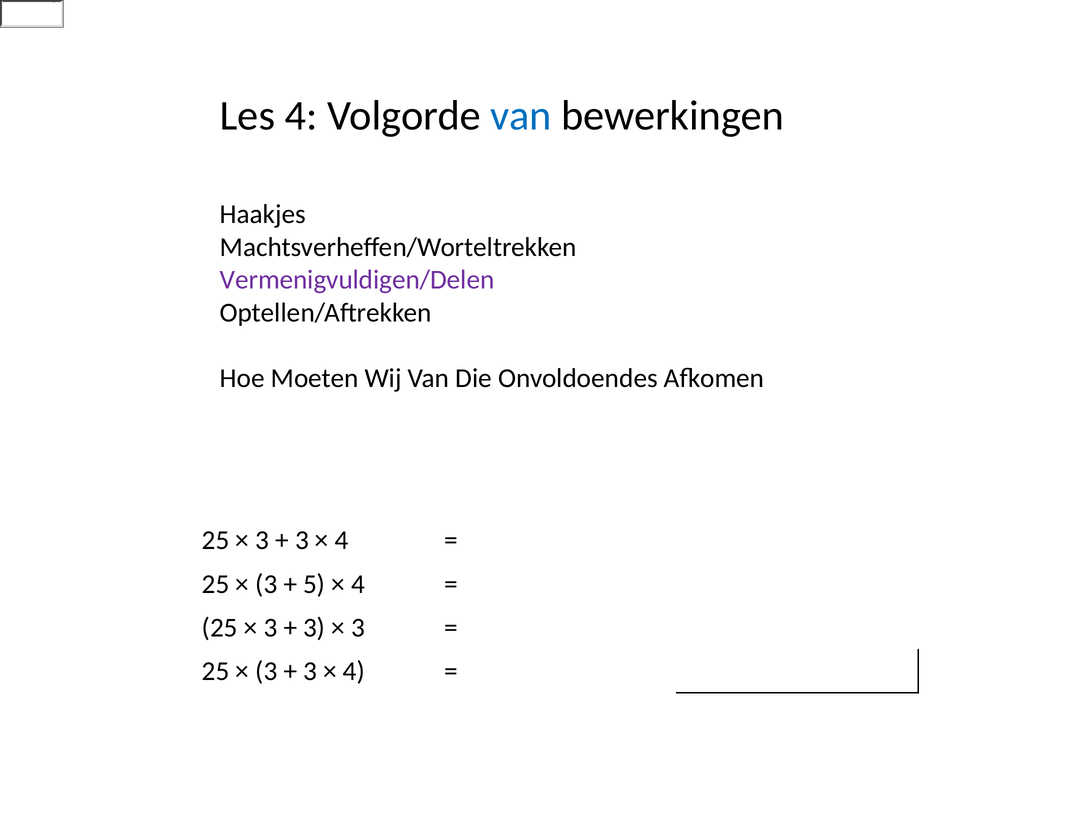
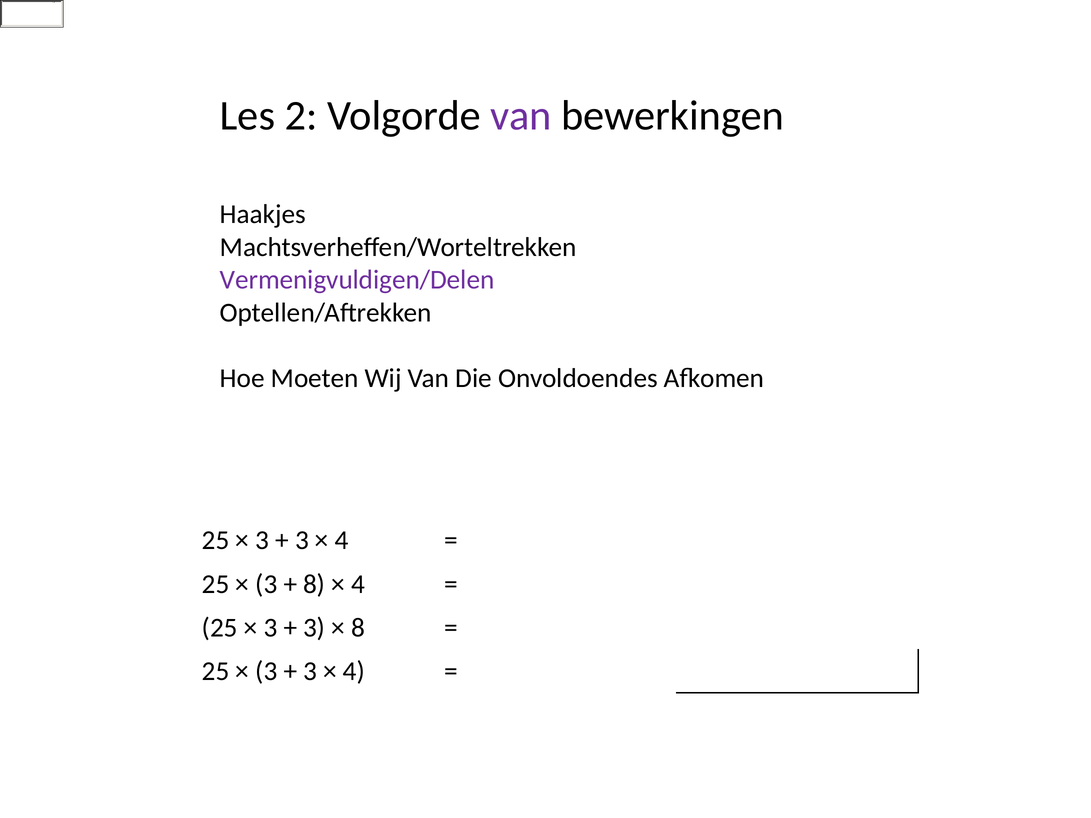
Les 4: 4 -> 2 (301, 116)
van colour: blue -> purple (521, 116)
5: 5 -> 8 (314, 584)
3: 3 -> 8 (358, 628)
